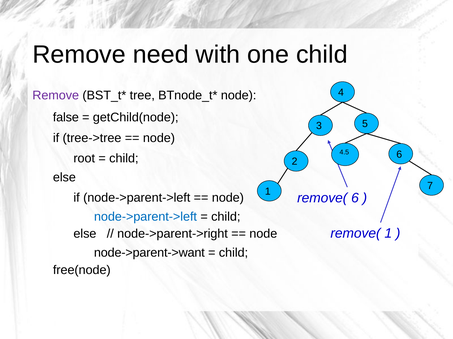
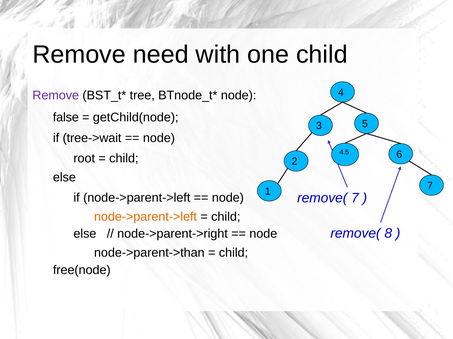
tree->tree: tree->tree -> tree->wait (92, 138)
remove( 6: 6 -> 7 (355, 198)
node->parent->left colour: blue -> orange (145, 217)
remove( 1: 1 -> 8 (388, 234)
node->parent->want: node->parent->want -> node->parent->than (149, 253)
